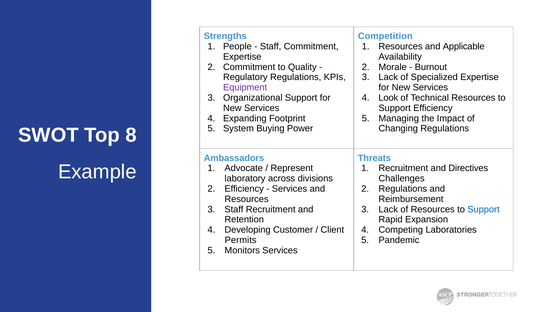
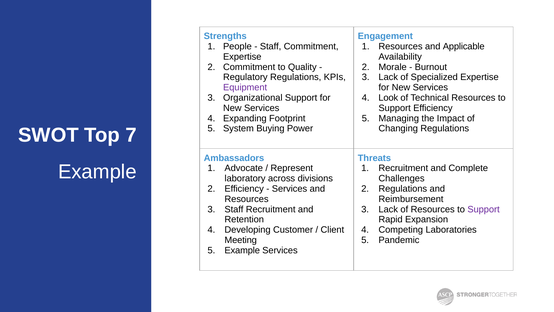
Competition: Competition -> Engagement (385, 36)
8: 8 -> 7 (131, 135)
Directives: Directives -> Complete (468, 168)
Support colour: blue -> purple (484, 209)
Permits: Permits -> Meeting (241, 240)
5 Monitors: Monitors -> Example (242, 250)
